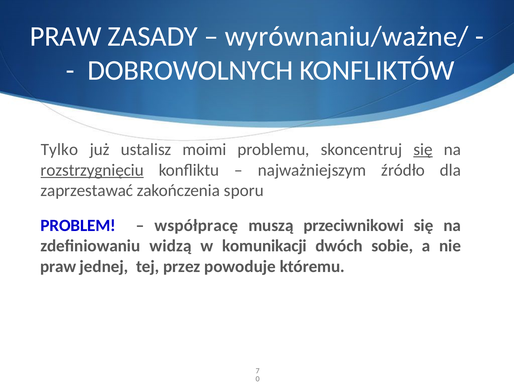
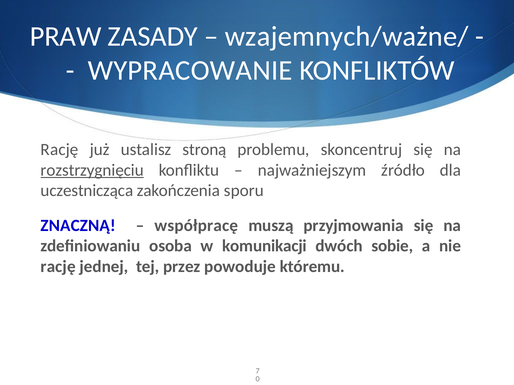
wyrównaniu/ważne/: wyrównaniu/ważne/ -> wzajemnych/ważne/ (347, 36)
DOBROWOLNYCH: DOBROWOLNYCH -> WYPRACOWANIE (190, 71)
Tylko: Tylko -> Rację (60, 150)
moimi: moimi -> stroną (204, 150)
się underline: present -> none (423, 150)
zaprzestawać: zaprzestawać -> uczestnicząca (87, 191)
PROBLEM: PROBLEM -> ZNACZNĄ (78, 226)
przeciwnikowi: przeciwnikowi -> przyjmowania (354, 226)
widzą: widzą -> osoba (171, 246)
praw: praw -> rację (58, 267)
